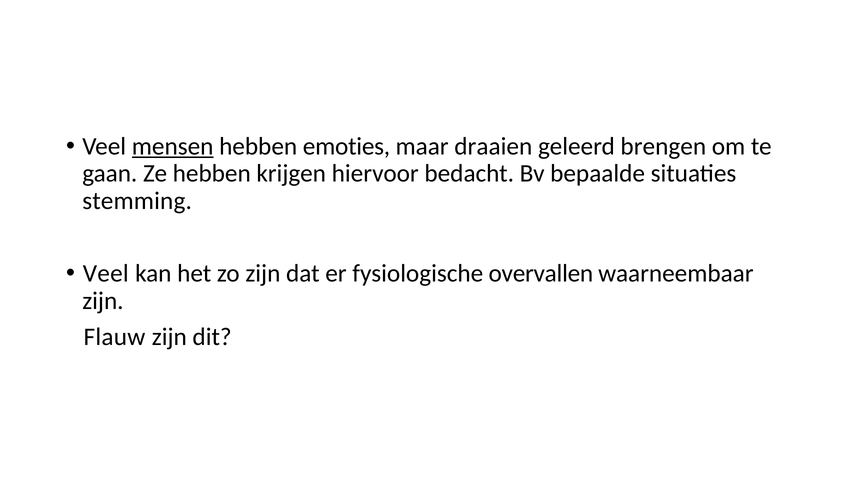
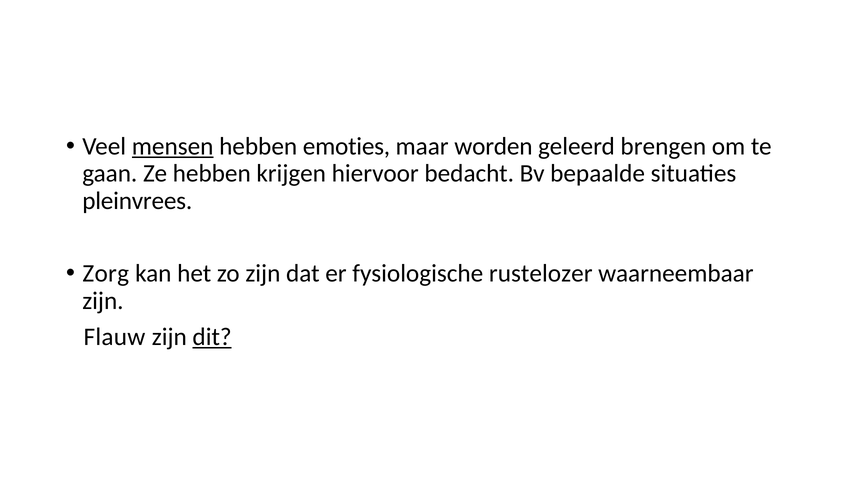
draaien: draaien -> worden (493, 146)
stemming: stemming -> pleinvrees (137, 201)
Veel: Veel -> Zorg (106, 274)
overvallen: overvallen -> rustelozer (541, 274)
dit underline: none -> present (212, 337)
